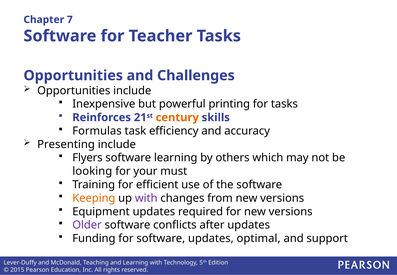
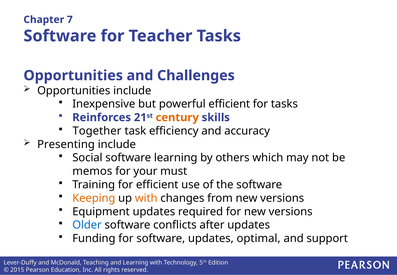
powerful printing: printing -> efficient (229, 104)
Formulas: Formulas -> Together (97, 131)
Flyers: Flyers -> Social (87, 158)
looking: looking -> memos (92, 171)
with colour: purple -> orange (146, 198)
Older colour: purple -> blue (87, 225)
